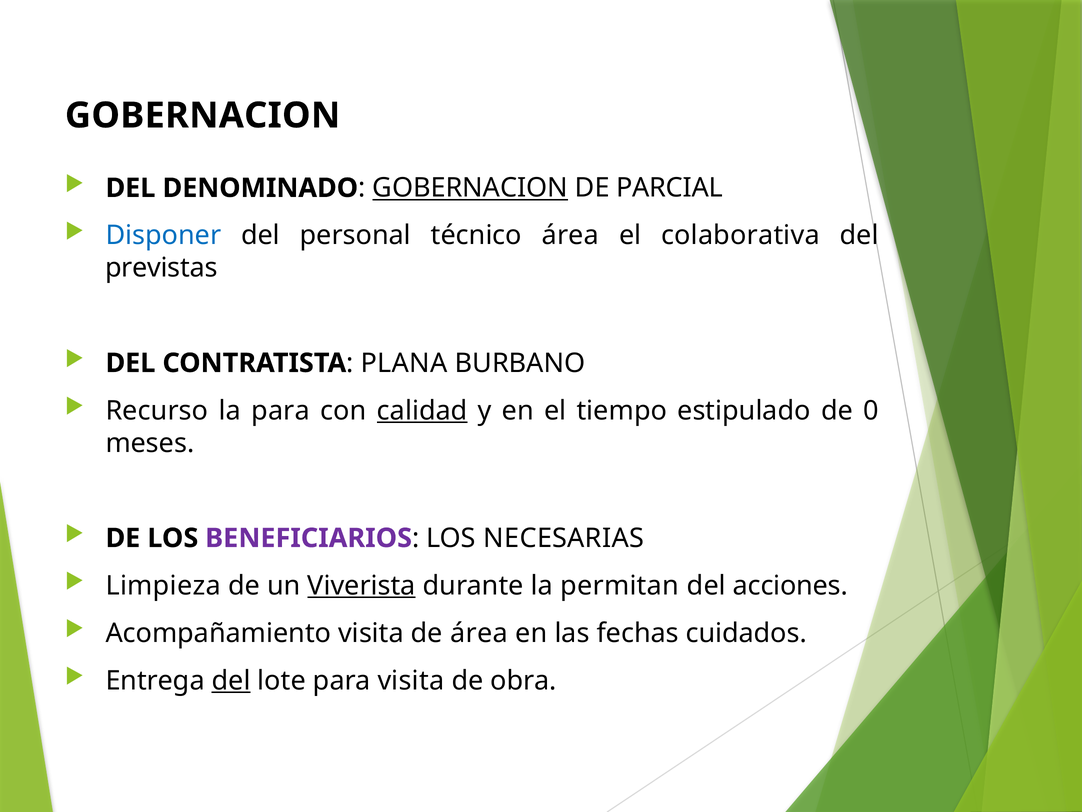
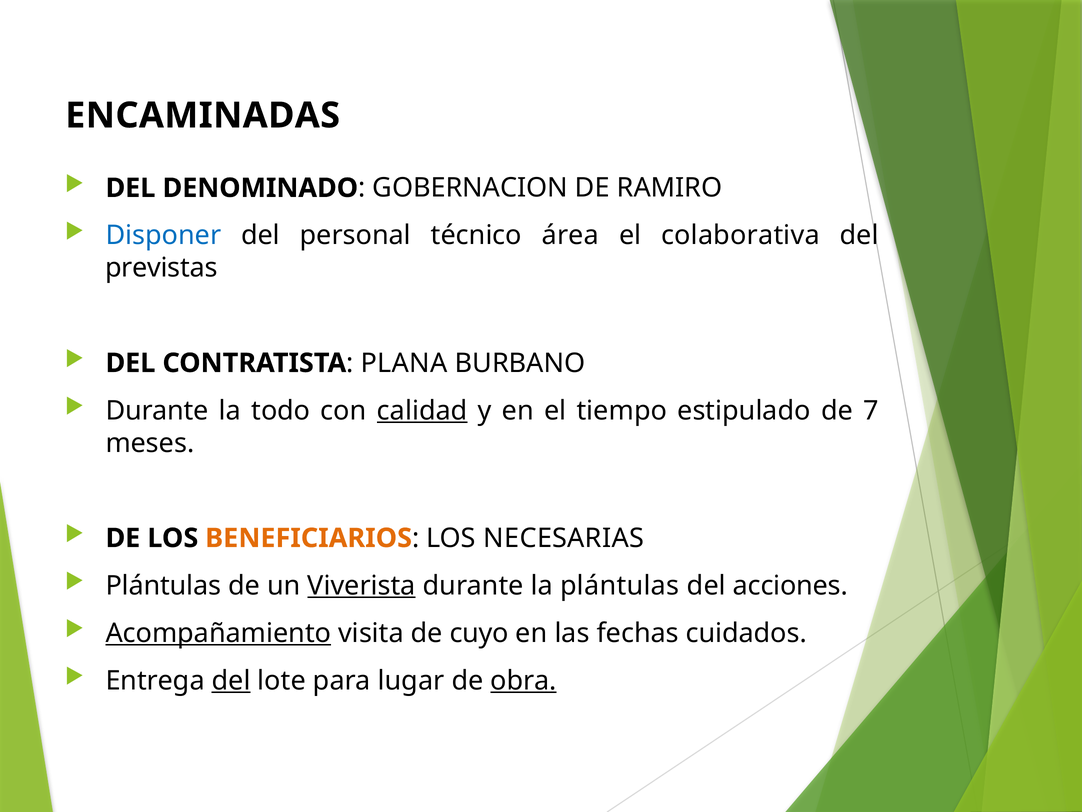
GOBERNACION: GOBERNACION -> ENCAMINADAS (203, 115)
GOBERNACION underline: present -> none (470, 188)
PARCIAL: PARCIAL -> RAMIRO (670, 188)
Recurso: Recurso -> Durante (157, 410)
la para: para -> todo (281, 410)
0: 0 -> 7 (871, 410)
BENEFICIARIOS colour: purple -> orange (309, 538)
Limpieza: Limpieza -> Plántulas (163, 585)
la permitan: permitan -> plántulas (620, 585)
Acompañamiento underline: none -> present (218, 633)
de área: área -> cuyo (479, 633)
para visita: visita -> lugar (411, 680)
obra underline: none -> present (523, 680)
